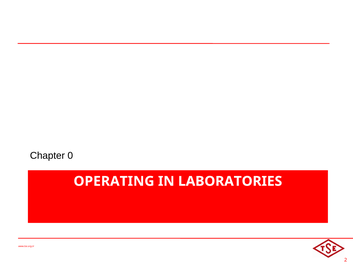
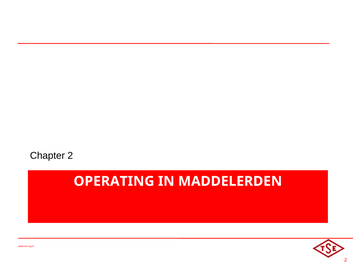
Chapter 0: 0 -> 2 (70, 155)
LABORATORIES: LABORATORIES -> MADDELERDEN (230, 181)
